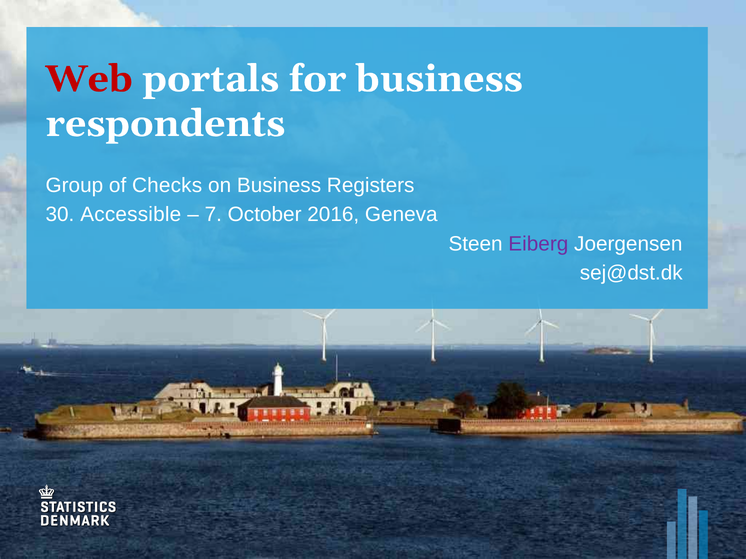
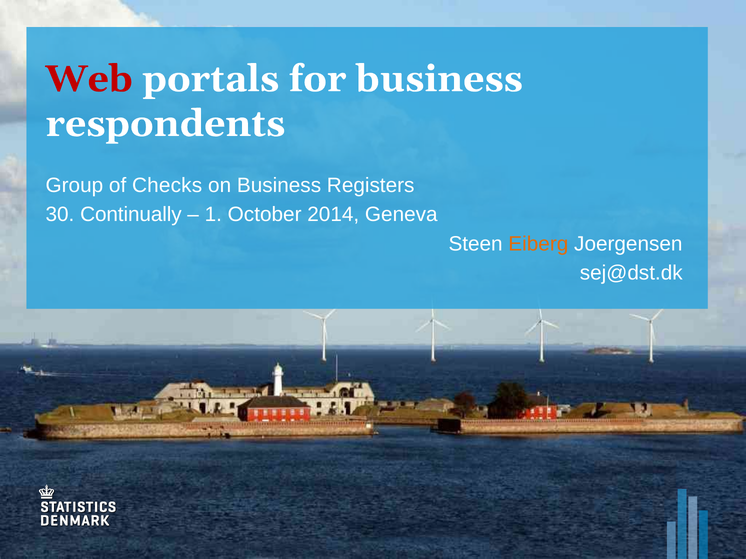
Accessible: Accessible -> Continually (131, 215)
7: 7 -> 1 (213, 215)
2016: 2016 -> 2014 (333, 215)
Eiberg colour: purple -> orange (538, 244)
